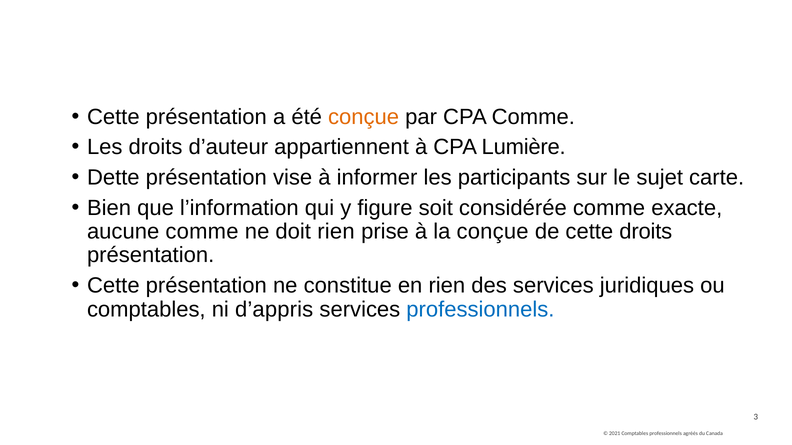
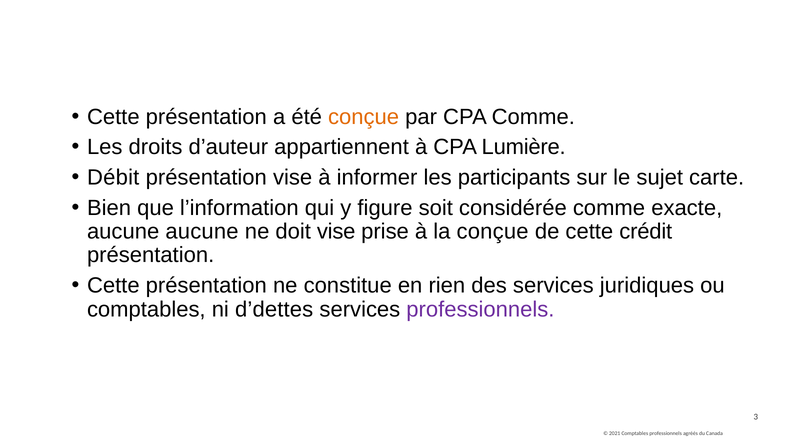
Dette: Dette -> Débit (113, 178)
aucune comme: comme -> aucune (202, 232)
doit rien: rien -> vise (336, 232)
cette droits: droits -> crédit (646, 232)
d’appris: d’appris -> d’dettes (274, 310)
professionnels colour: blue -> purple (480, 310)
